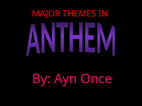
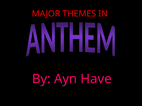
Once: Once -> Have (96, 79)
